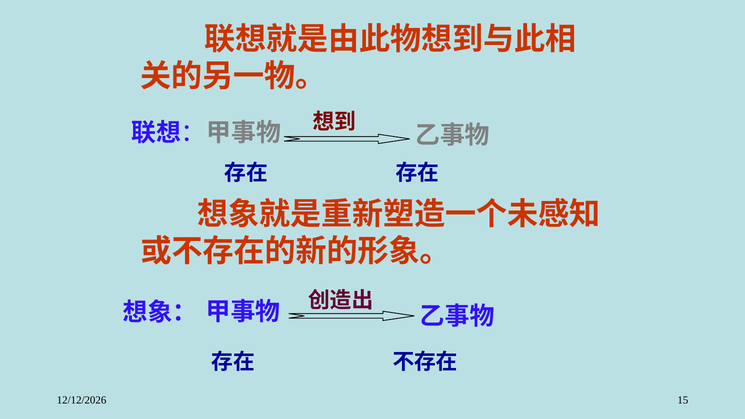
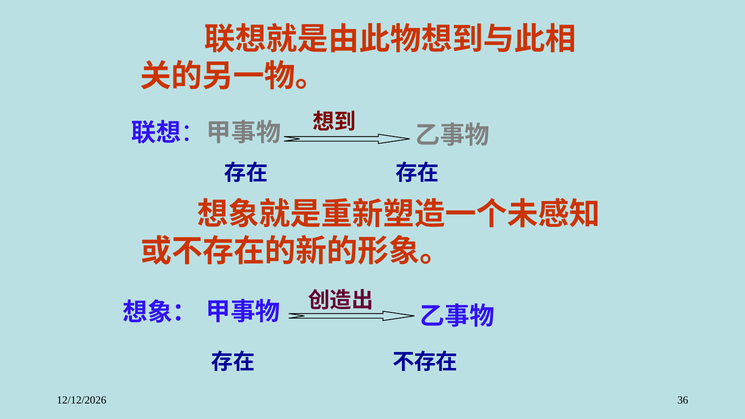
15: 15 -> 36 (683, 400)
